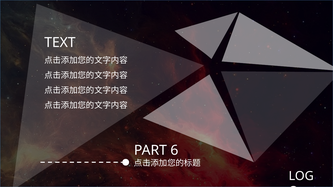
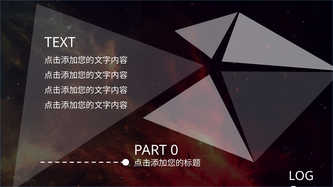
6: 6 -> 0 (174, 150)
